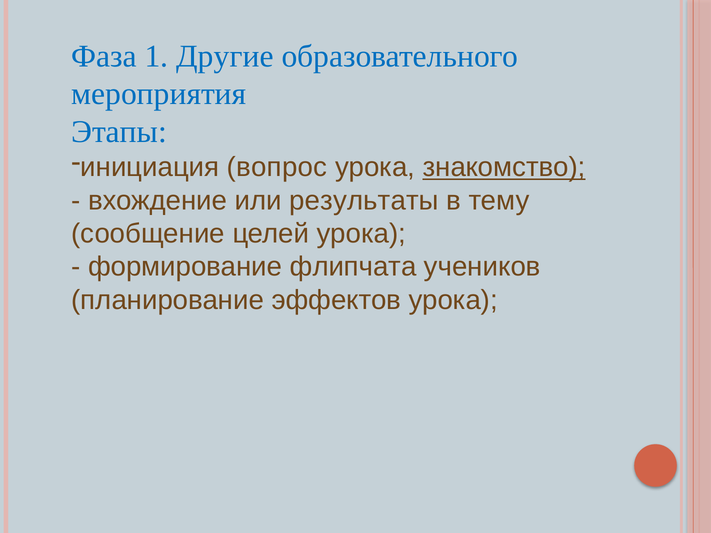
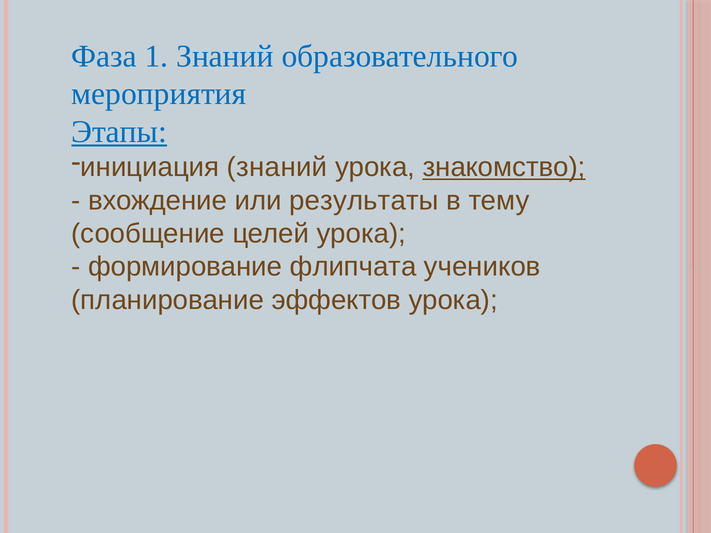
1 Другие: Другие -> Знаний (225, 56)
Этапы underline: none -> present (119, 132)
инициация вопрос: вопрос -> знаний (277, 167)
